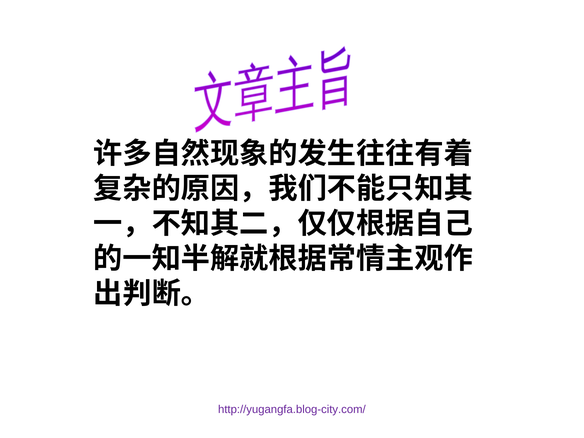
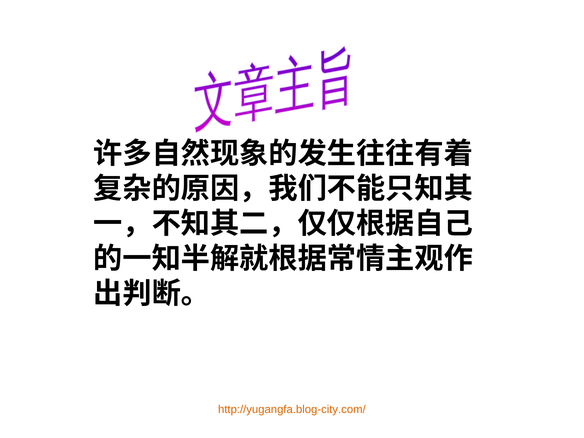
http://yugangfa.blog-city.com/ colour: purple -> orange (292, 409)
